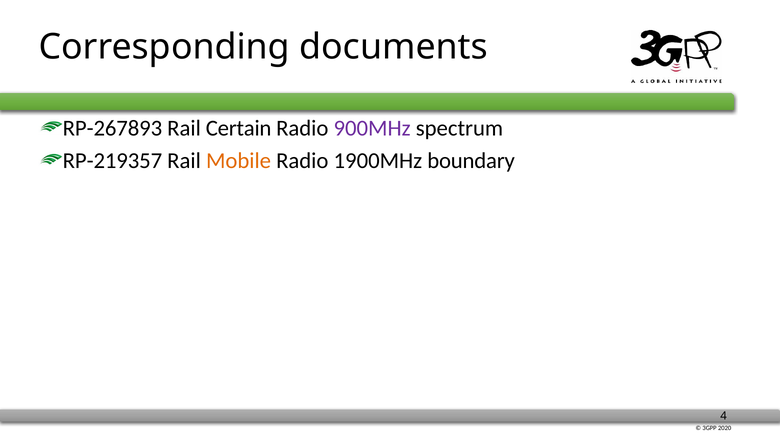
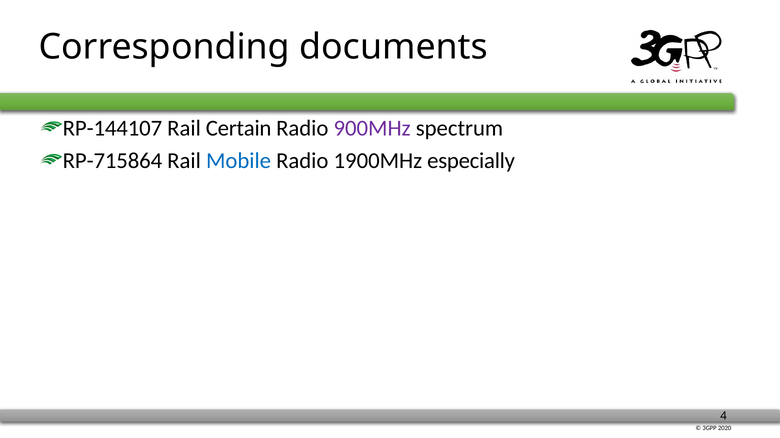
RP-267893: RP-267893 -> RP-144107 (112, 129)
RP-219357: RP-219357 -> RP-715864 (112, 161)
Mobile colour: orange -> blue (239, 161)
boundary: boundary -> especially (471, 161)
